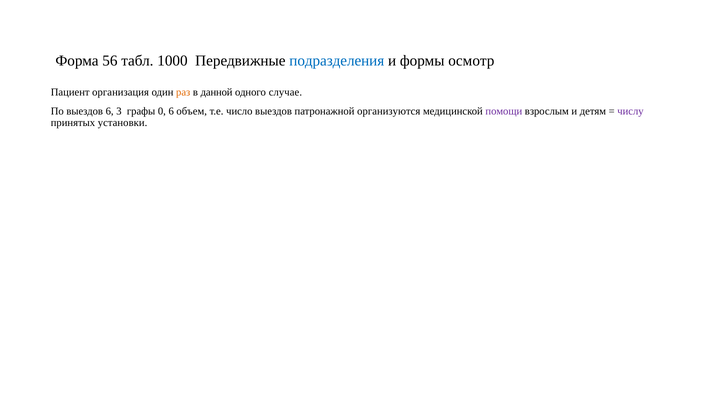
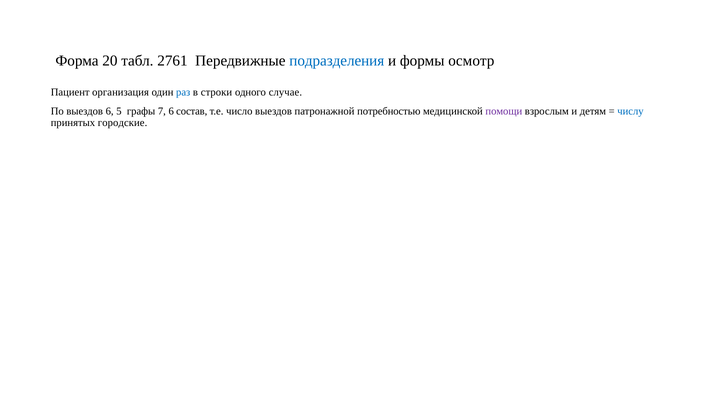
56: 56 -> 20 (110, 61)
1000: 1000 -> 2761 (172, 61)
раз colour: orange -> blue (183, 92)
данной: данной -> строки (216, 92)
3: 3 -> 5 (119, 111)
0: 0 -> 7 (162, 111)
объем: объем -> состав (192, 111)
организуются: организуются -> потребностью (389, 111)
числу colour: purple -> blue (630, 111)
установки: установки -> городские (123, 123)
